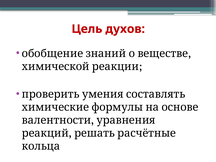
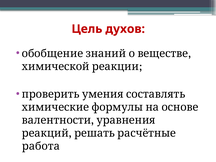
кольца: кольца -> работа (41, 146)
